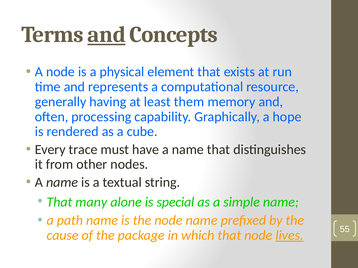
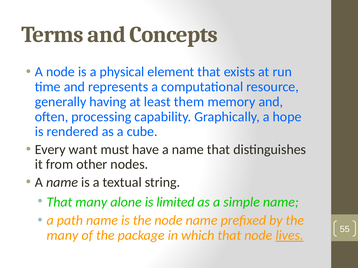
and underline: present -> none (107, 35)
trace: trace -> want (83, 150)
special: special -> limited (175, 202)
cause: cause -> many (62, 236)
